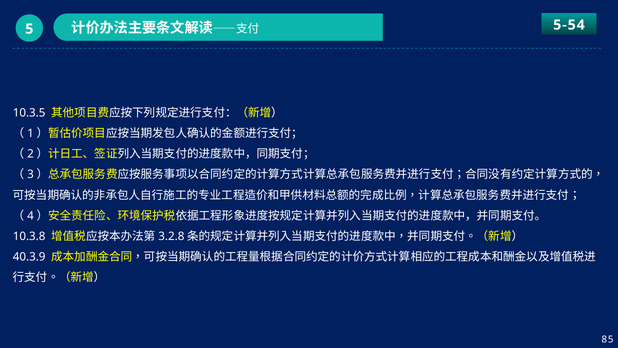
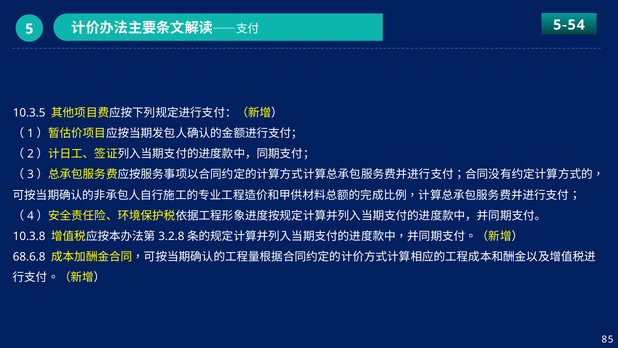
40.3.9: 40.3.9 -> 68.6.8 (29, 257)
